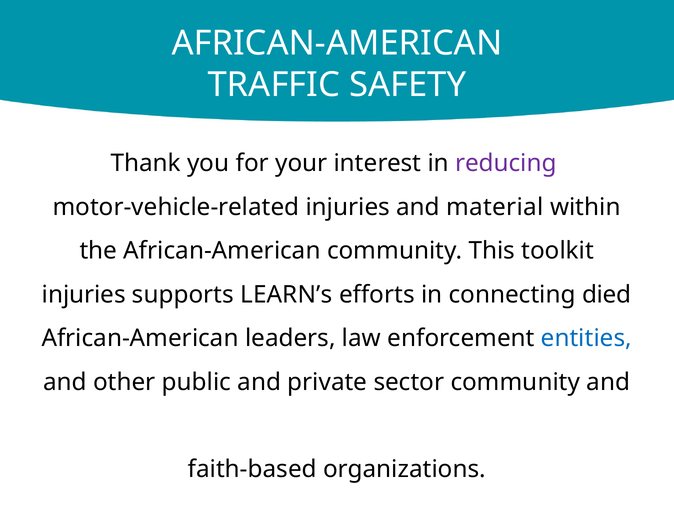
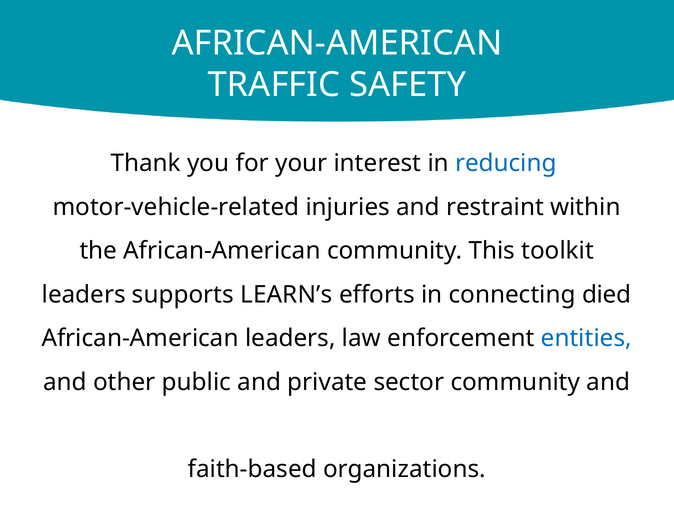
reducing colour: purple -> blue (506, 163)
material: material -> restraint (495, 207)
injuries: injuries -> leaders (84, 295)
